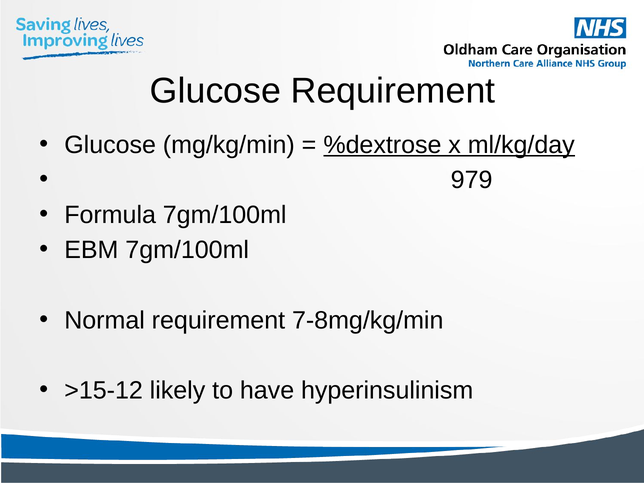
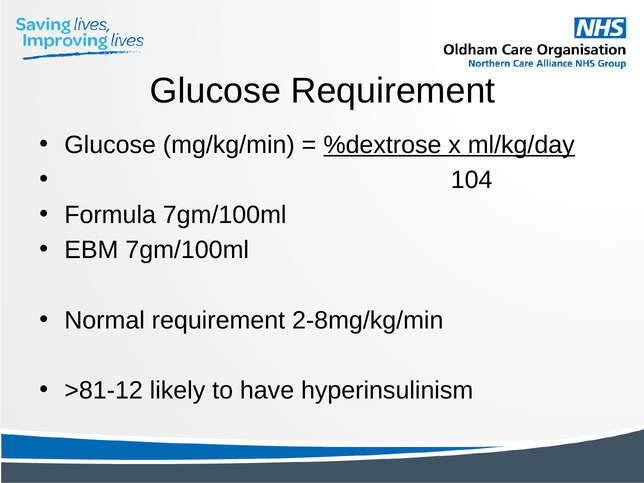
979: 979 -> 104 (472, 180)
7-8mg/kg/min: 7-8mg/kg/min -> 2-8mg/kg/min (368, 320)
>15-12: >15-12 -> >81-12 (104, 390)
